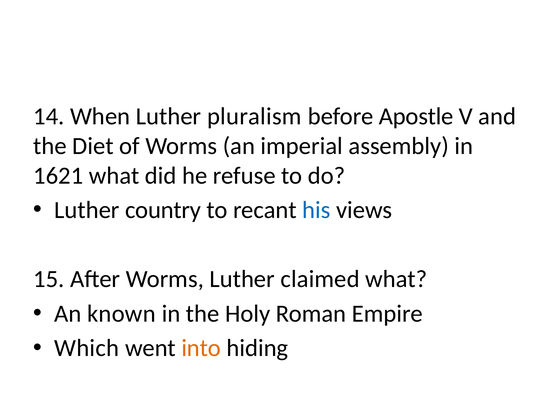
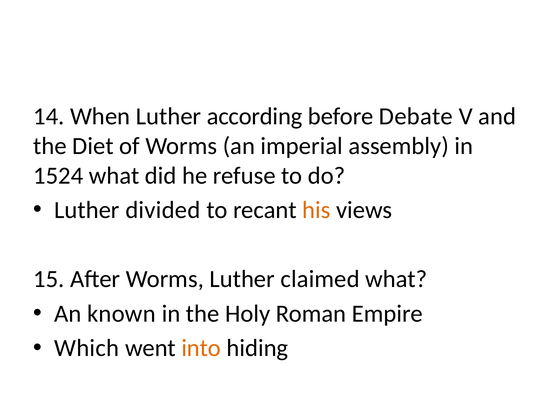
pluralism: pluralism -> according (255, 116)
Apostle: Apostle -> Debate (416, 116)
1621: 1621 -> 1524 (58, 176)
country: country -> divided (163, 210)
his colour: blue -> orange (316, 210)
